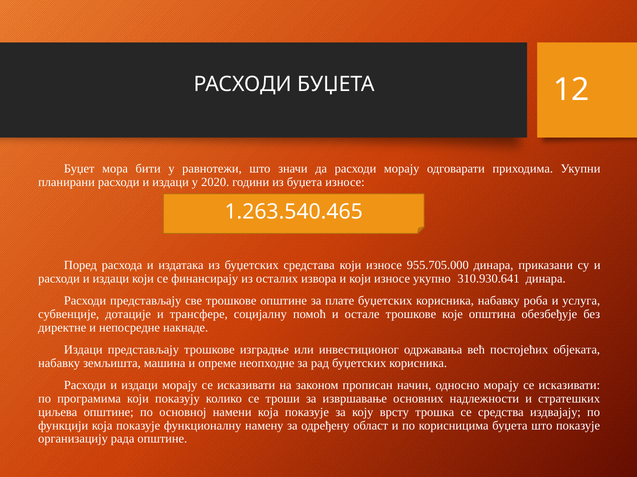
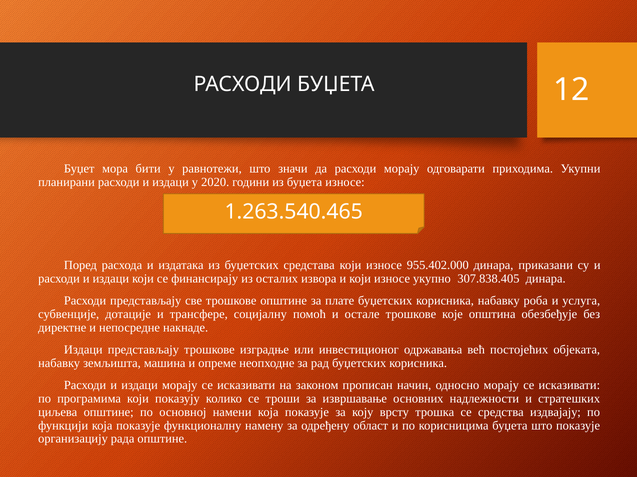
955.705.000: 955.705.000 -> 955.402.000 (438, 266)
310.930.641: 310.930.641 -> 307.838.405 (488, 279)
